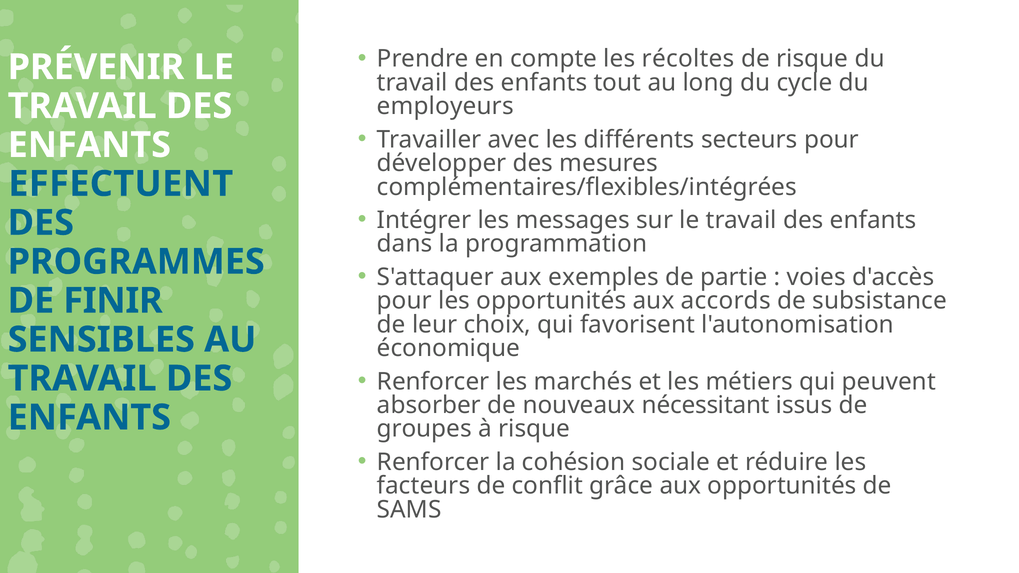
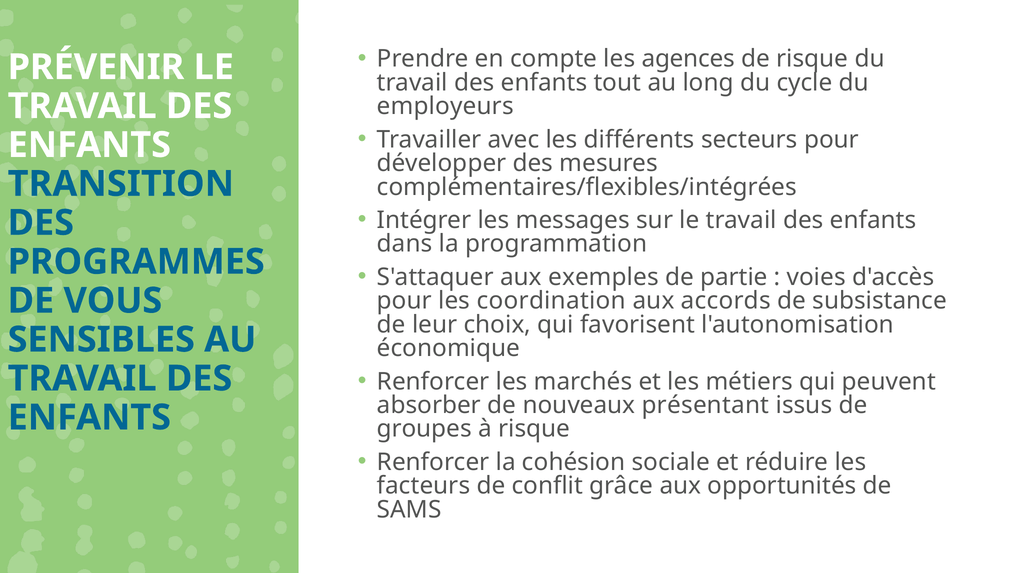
récoltes: récoltes -> agences (688, 59)
EFFECTUENT: EFFECTUENT -> TRANSITION (121, 184)
les opportunités: opportunités -> coordination (551, 301)
FINIR: FINIR -> VOUS (113, 301)
nécessitant: nécessitant -> présentant (705, 405)
